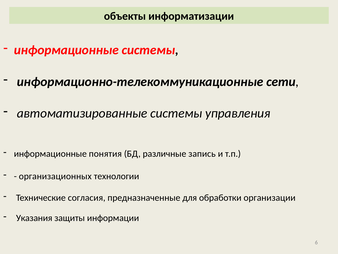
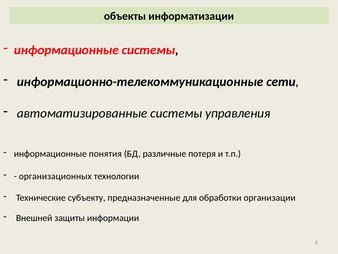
запись: запись -> потеря (202, 153)
согласия: согласия -> субъекту (87, 197)
Указания: Указания -> Внешней (34, 218)
